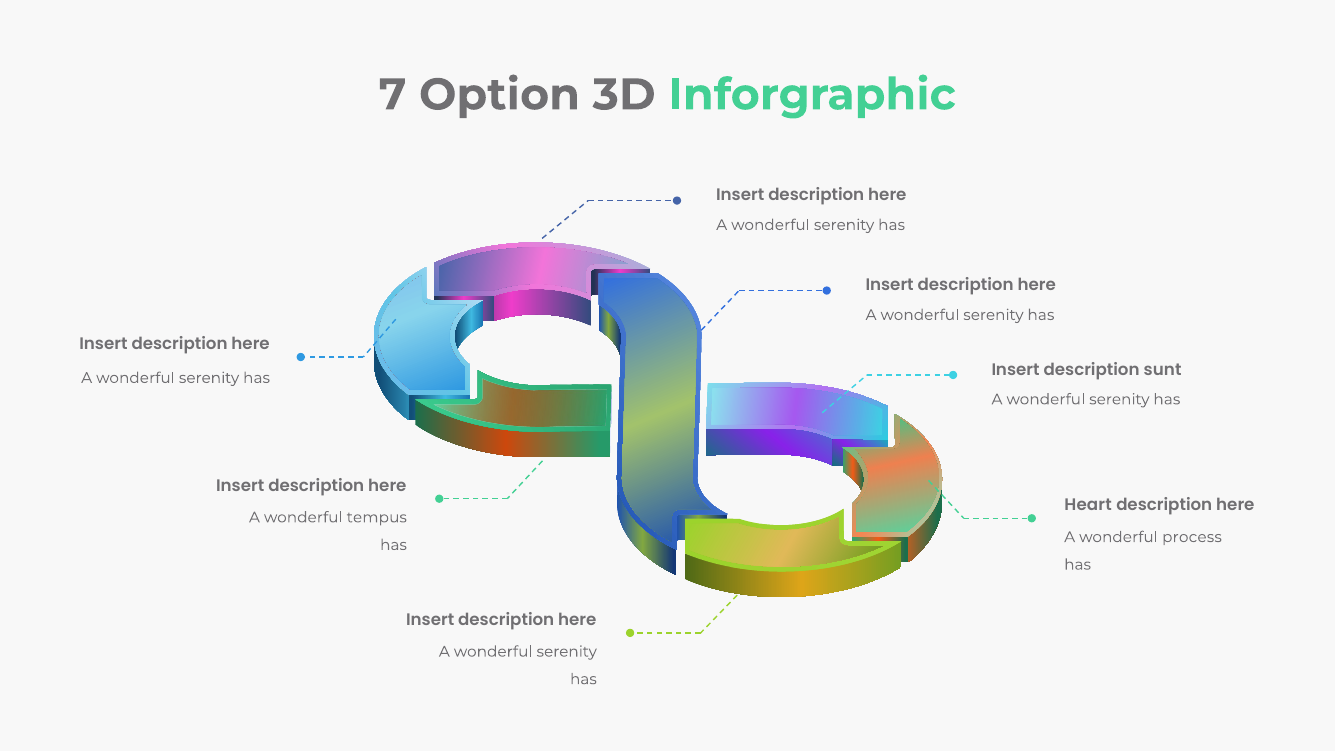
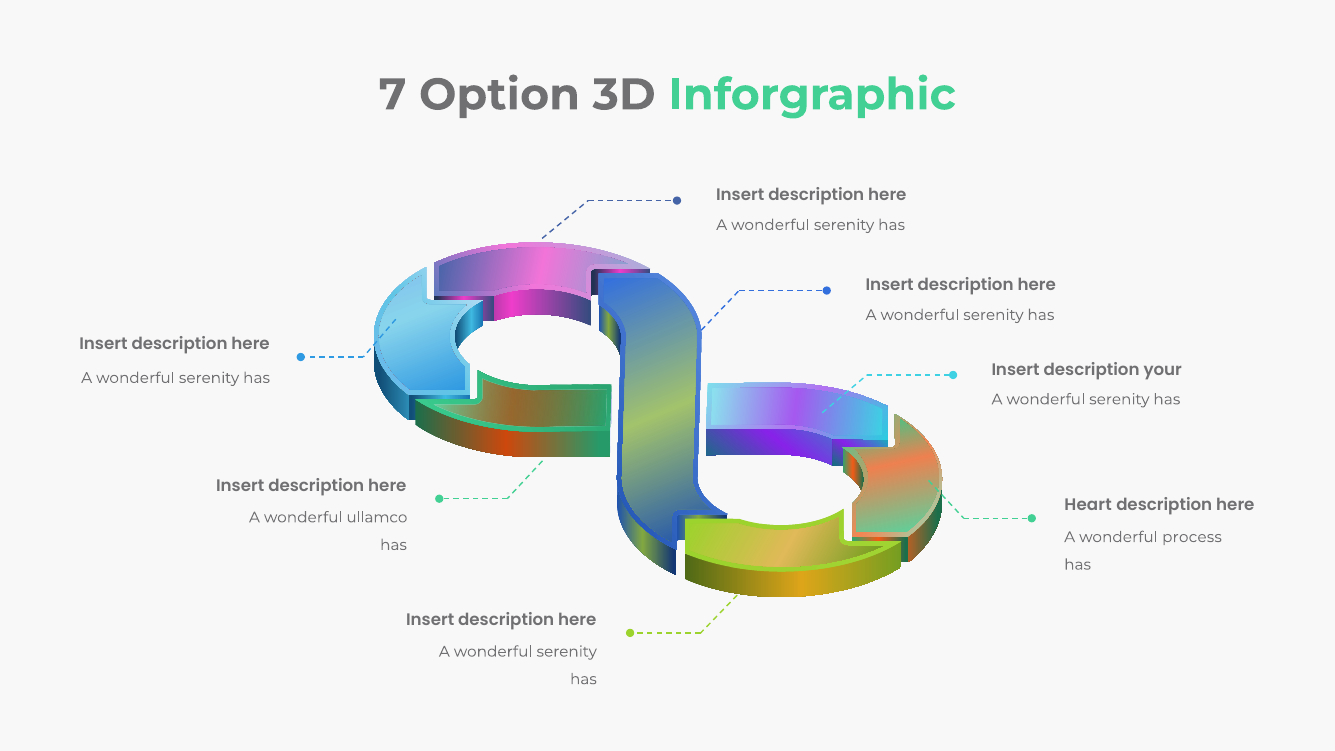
sunt: sunt -> your (1163, 370)
tempus: tempus -> ullamco (377, 517)
